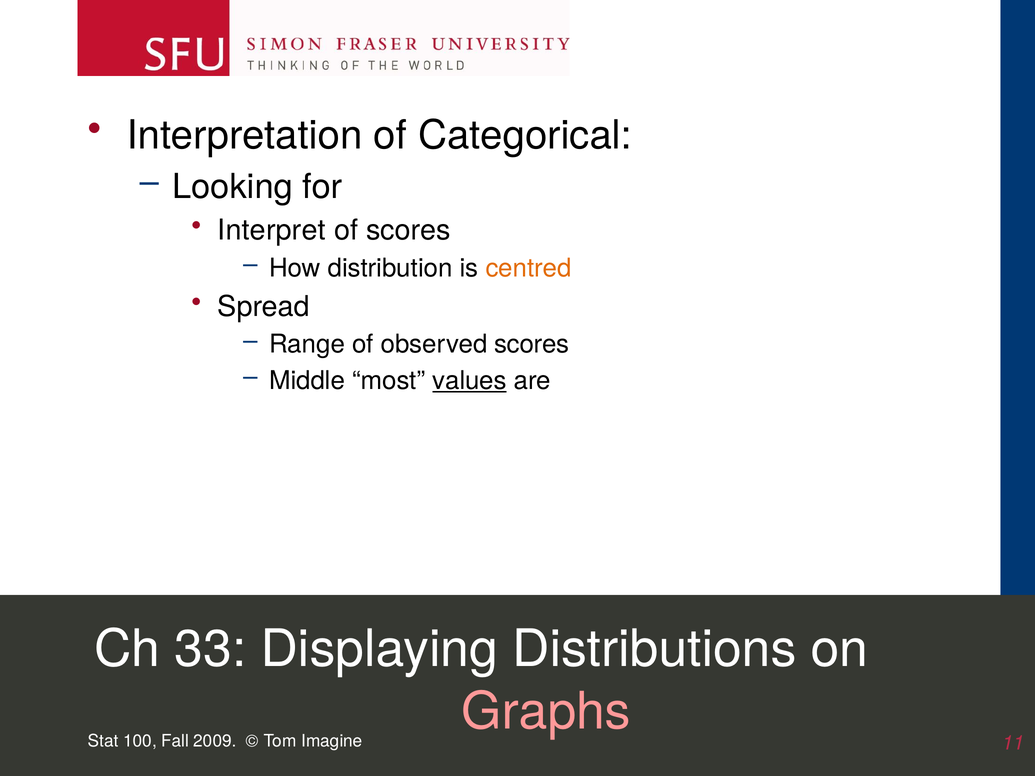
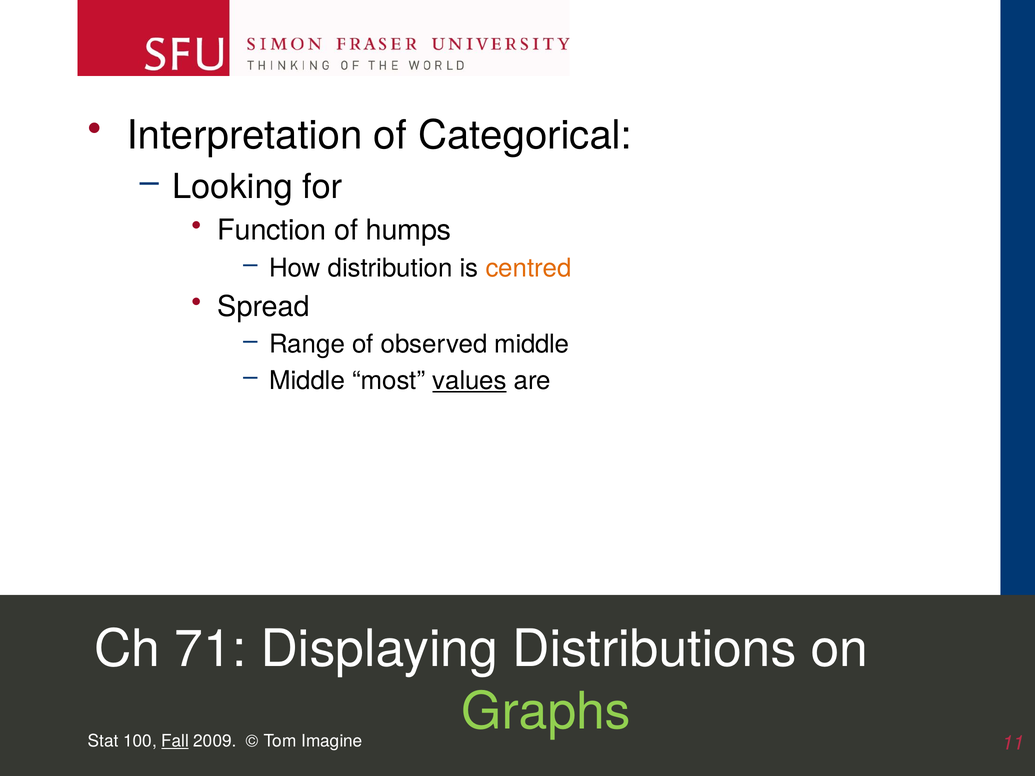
Interpret: Interpret -> Function (272, 230)
of scores: scores -> humps (409, 230)
observed scores: scores -> middle (532, 345)
33: 33 -> 71 (210, 650)
Graphs colour: pink -> light green (546, 712)
Fall underline: none -> present (175, 741)
